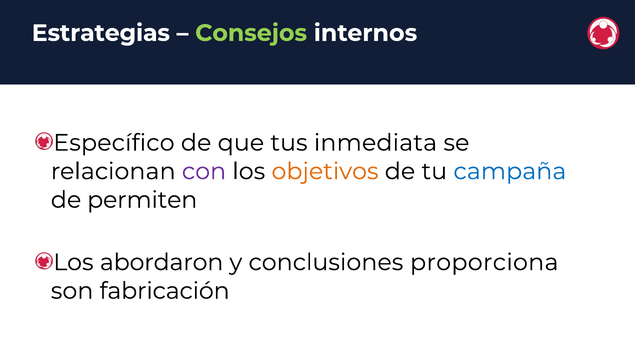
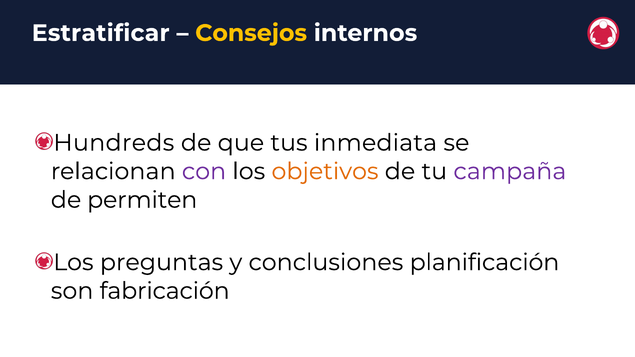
Estrategias: Estrategias -> Estratificar (101, 33)
Consejos colour: light green -> yellow (251, 33)
Específico: Específico -> Hundreds (114, 143)
campaña colour: blue -> purple (510, 171)
abordaron: abordaron -> preguntas (162, 262)
proporciona: proporciona -> planificación (484, 262)
